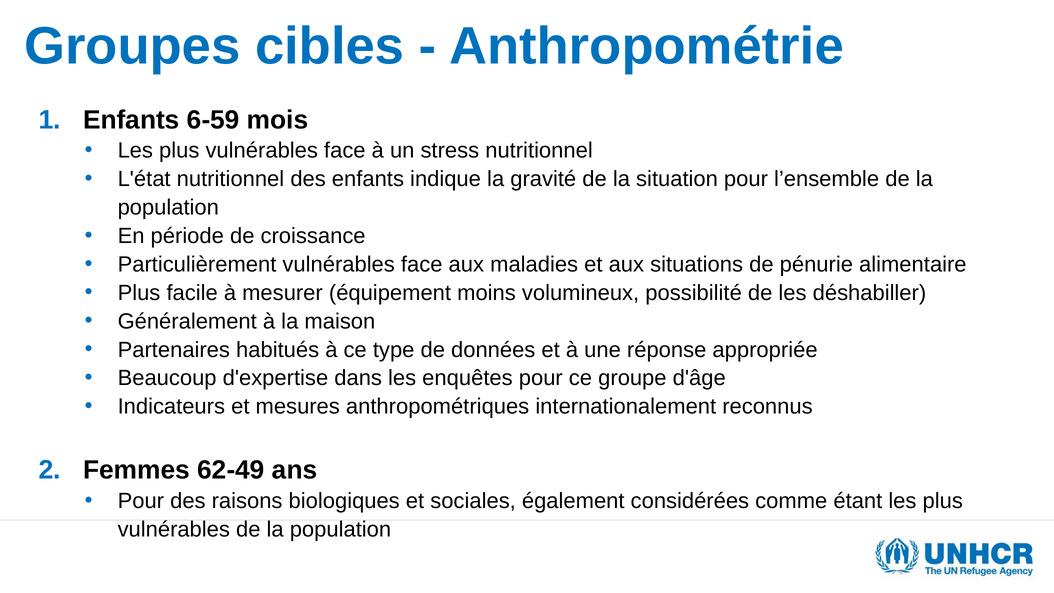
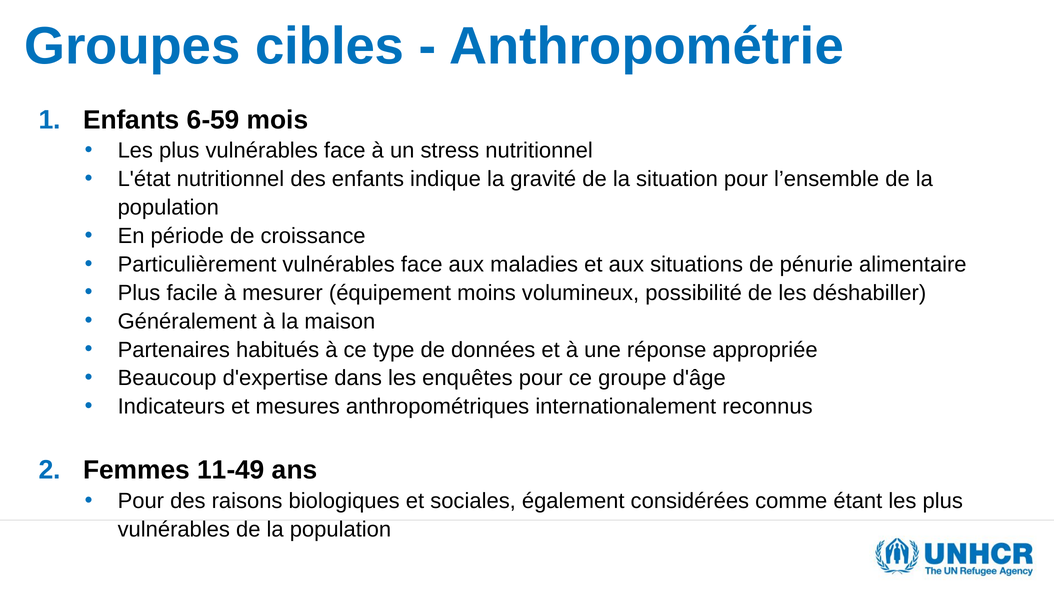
62-49: 62-49 -> 11-49 (231, 470)
